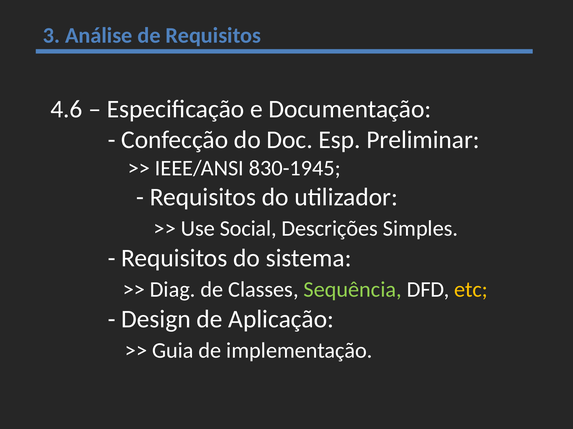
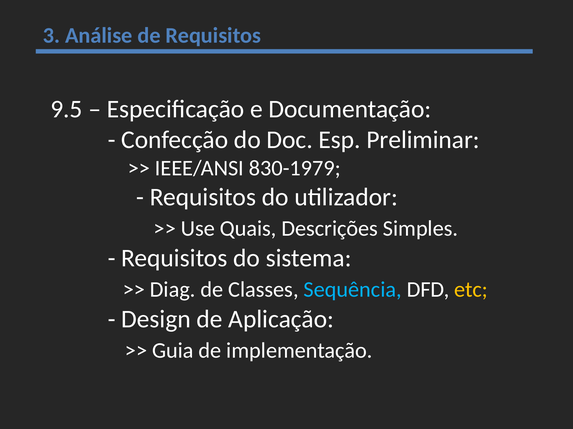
4.6: 4.6 -> 9.5 (66, 109)
830-1945: 830-1945 -> 830-1979 (295, 168)
Social: Social -> Quais (248, 229)
Sequência colour: light green -> light blue (353, 290)
